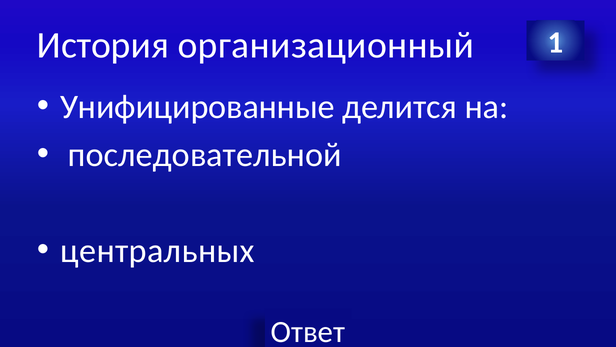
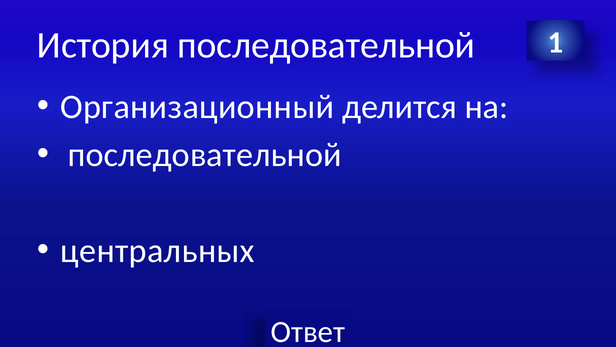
История организационный: организационный -> последовательной (326, 45)
Унифицированные: Унифицированные -> Организационный (197, 107)
